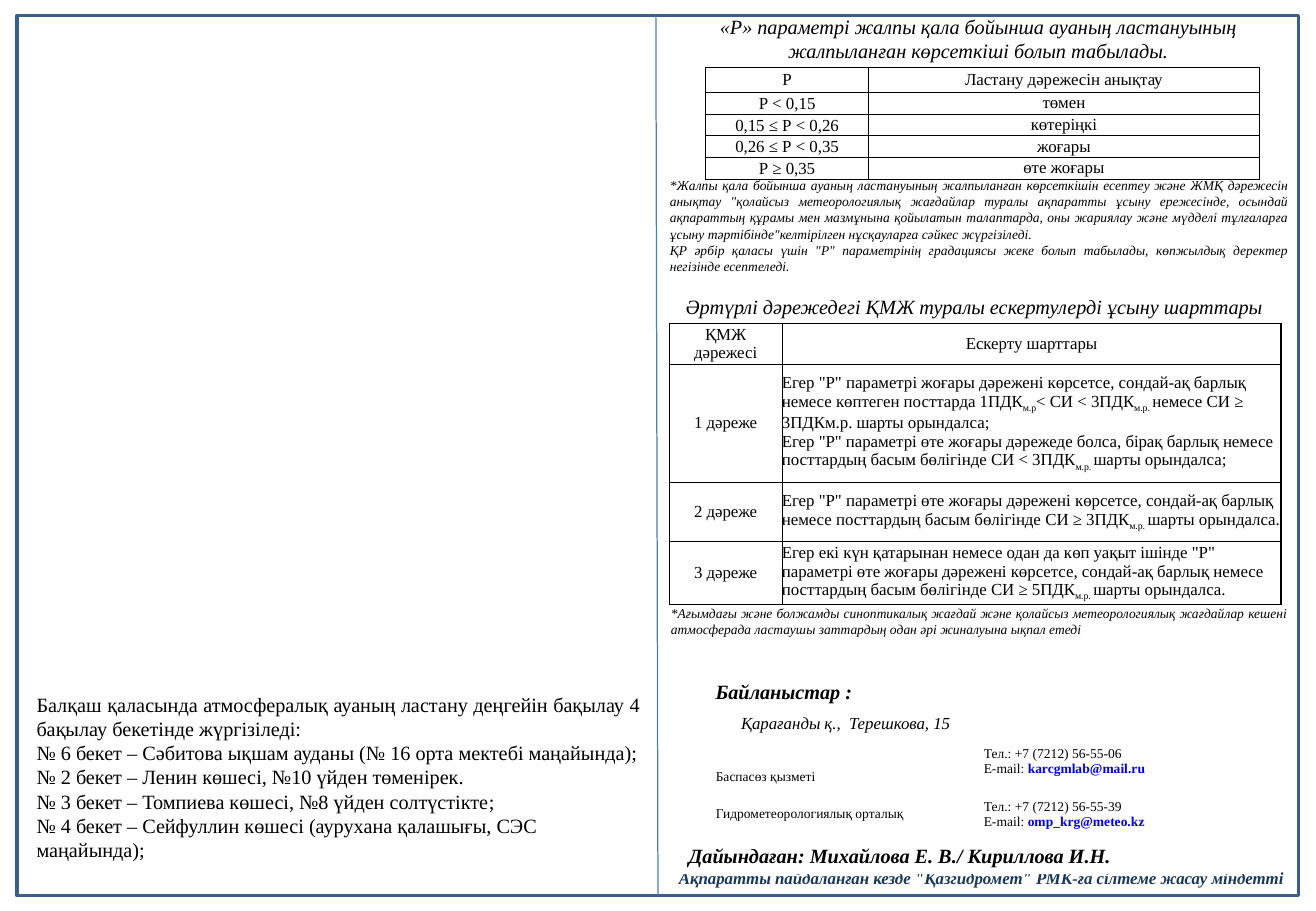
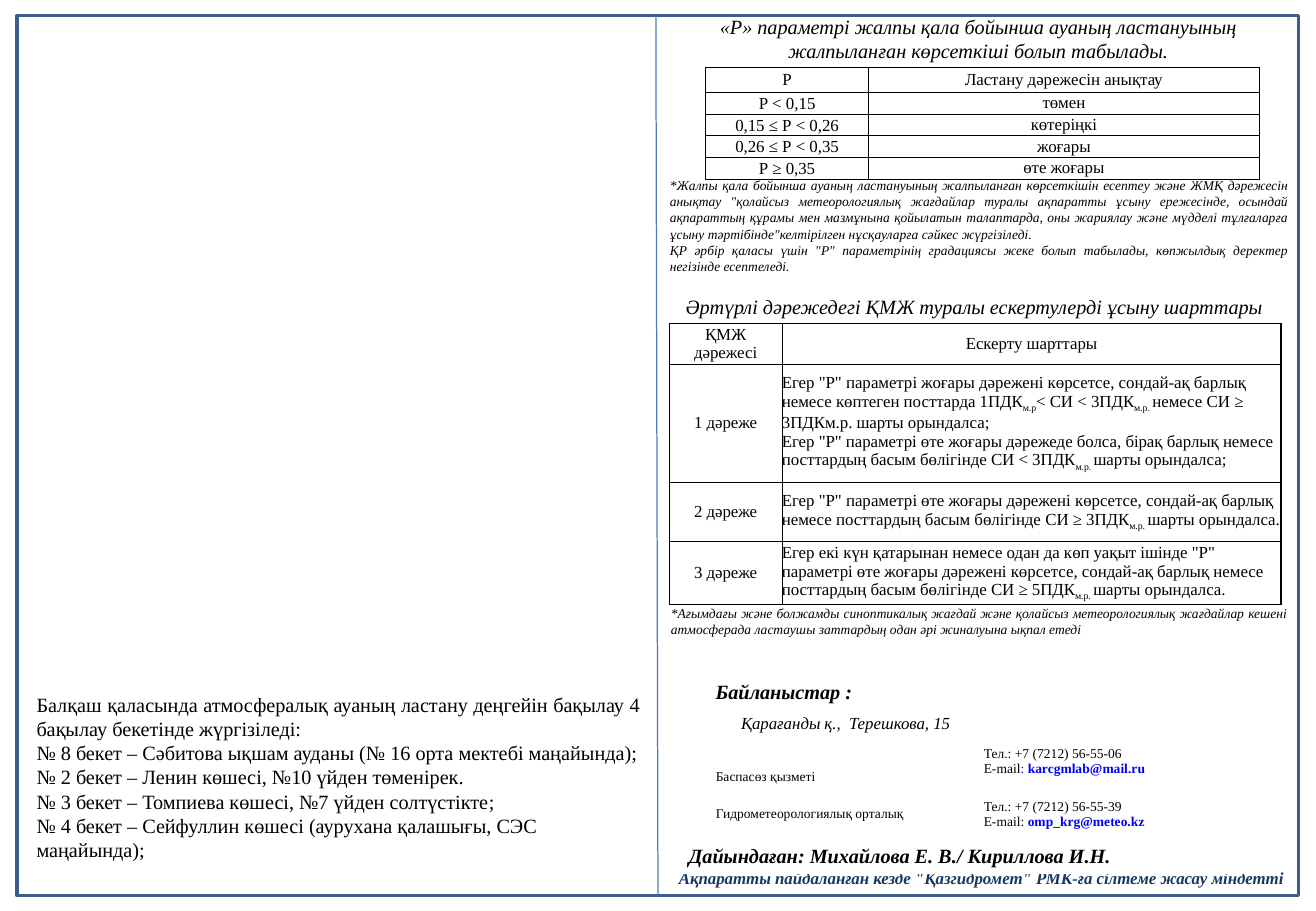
6: 6 -> 8 (66, 754)
№8: №8 -> №7 (314, 803)
